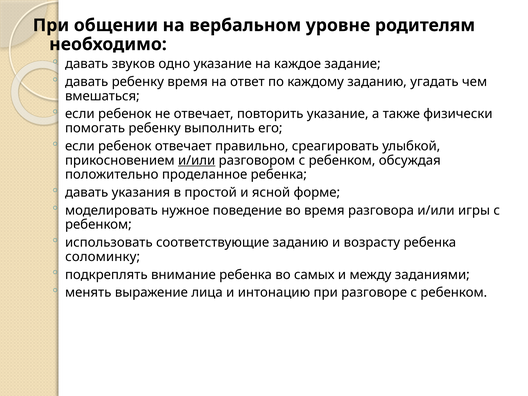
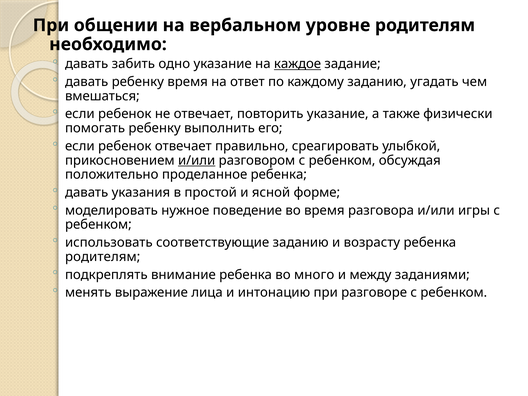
звуков: звуков -> забить (133, 64)
каждое underline: none -> present (298, 64)
соломинку: соломинку -> родителям (103, 257)
самых: самых -> много (314, 275)
